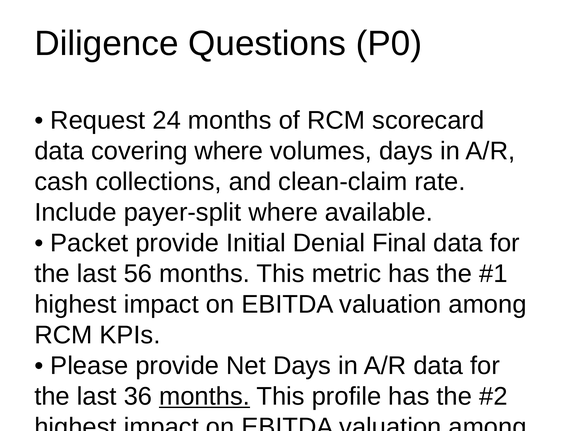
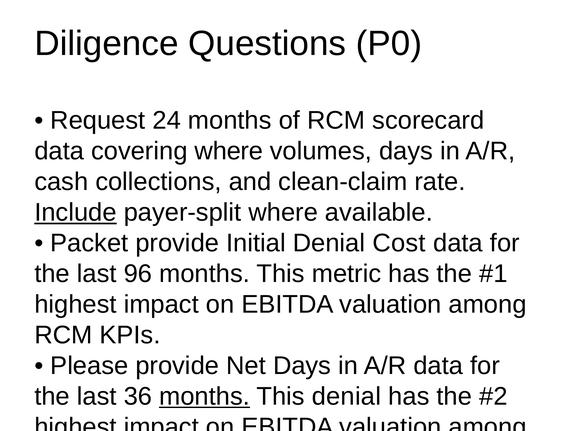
Include underline: none -> present (75, 212)
Denial Final: Final -> Cost (399, 243)
56: 56 -> 96 (138, 273)
This profile: profile -> denial (346, 396)
